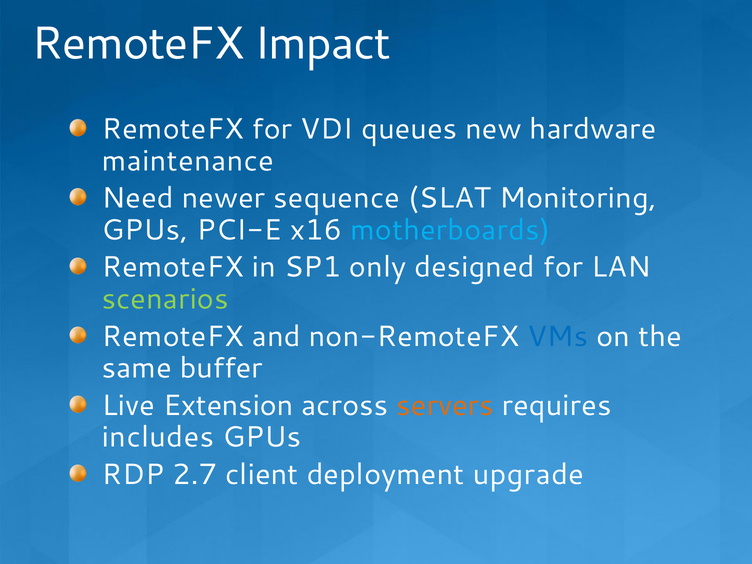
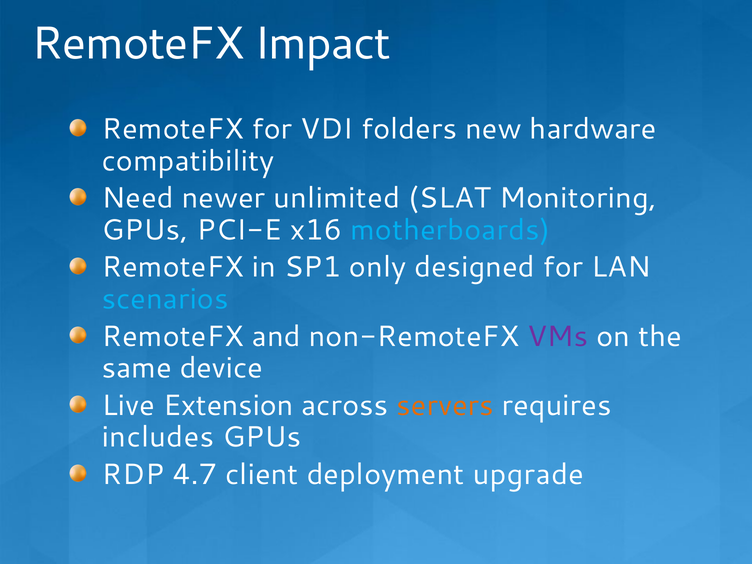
queues: queues -> folders (409, 129)
maintenance: maintenance -> compatibility (188, 161)
sequence: sequence -> unlimited (337, 198)
scenarios colour: light green -> light blue (165, 299)
VMs colour: blue -> purple (558, 336)
buffer: buffer -> device (221, 368)
2.7: 2.7 -> 4.7 (195, 474)
